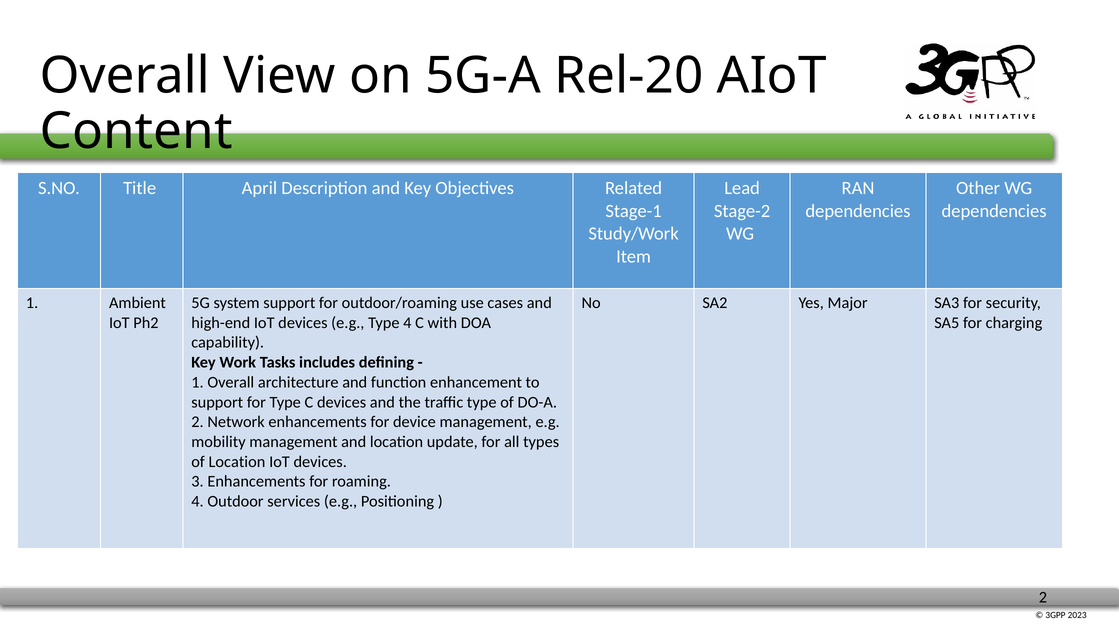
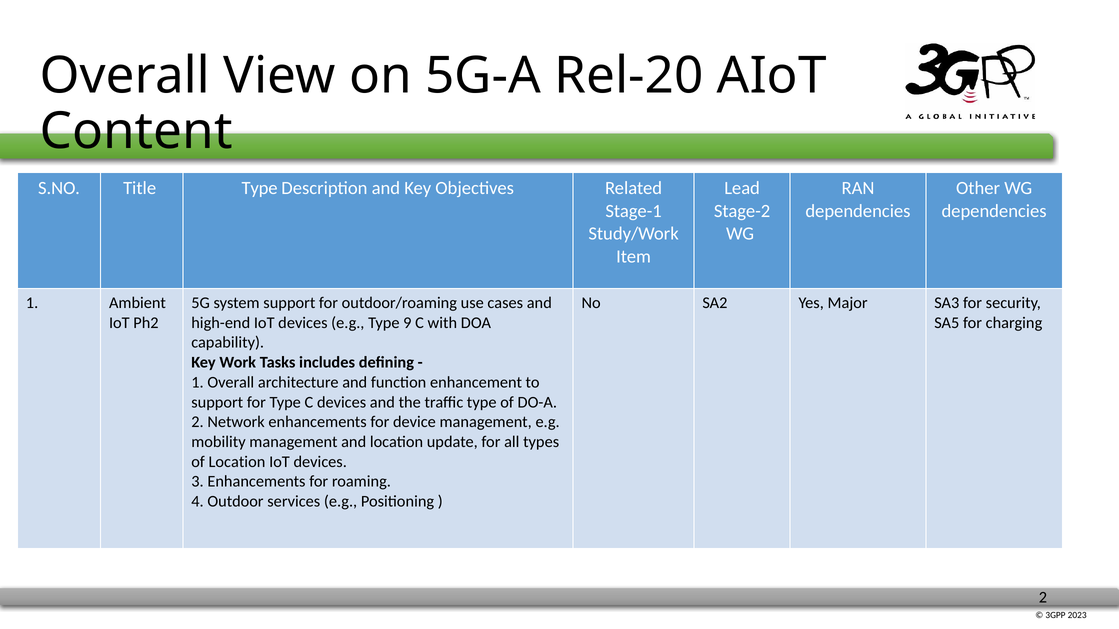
Title April: April -> Type (260, 188)
Type 4: 4 -> 9 (407, 323)
